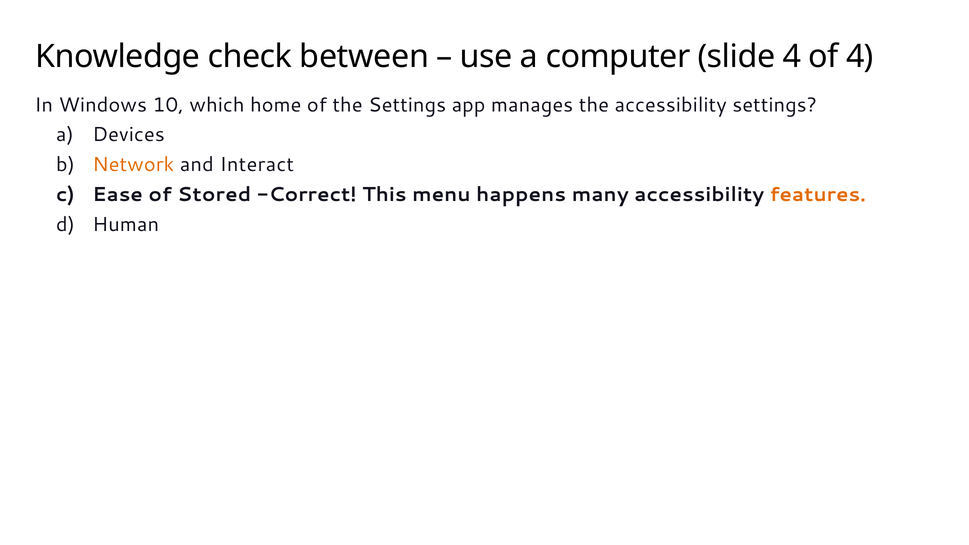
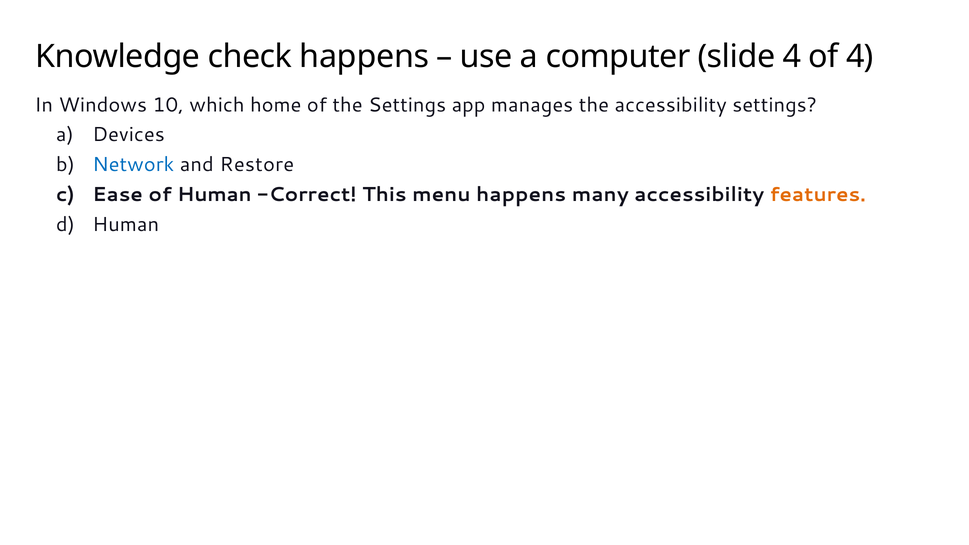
check between: between -> happens (364, 57)
Network colour: orange -> blue (133, 165)
Interact: Interact -> Restore (257, 165)
of Stored: Stored -> Human (214, 195)
